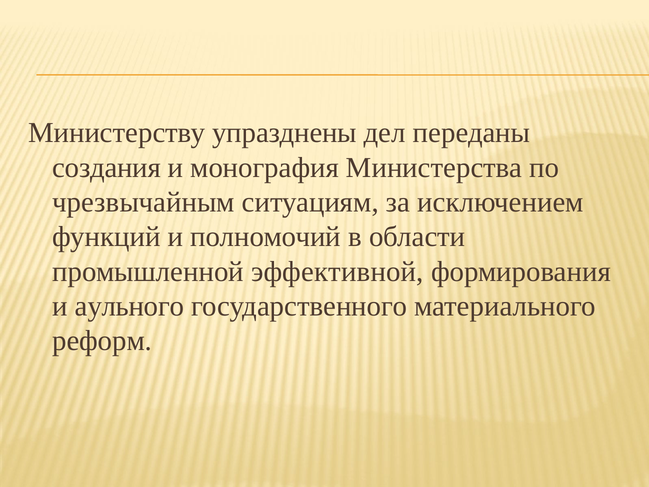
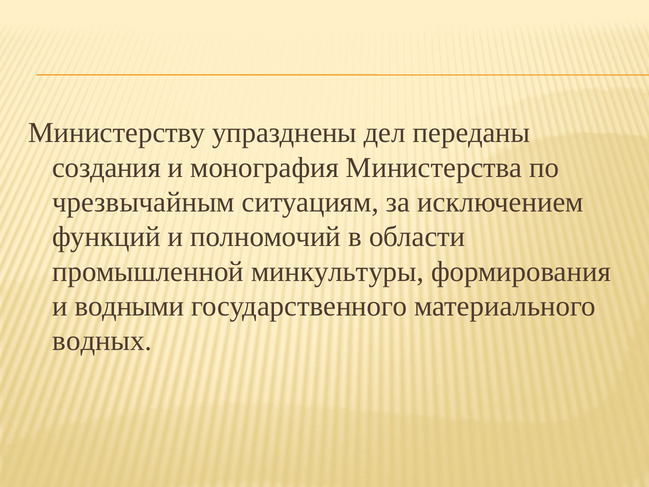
эффективной: эффективной -> минкультуры (337, 271)
аульного: аульного -> водными (130, 306)
реформ: реформ -> водных (102, 341)
